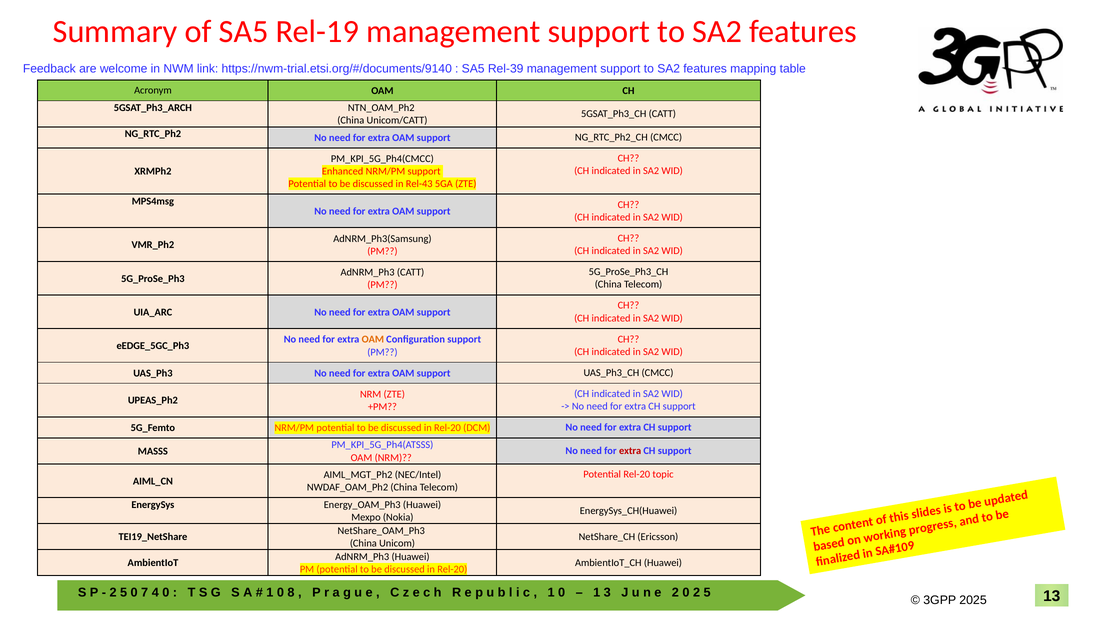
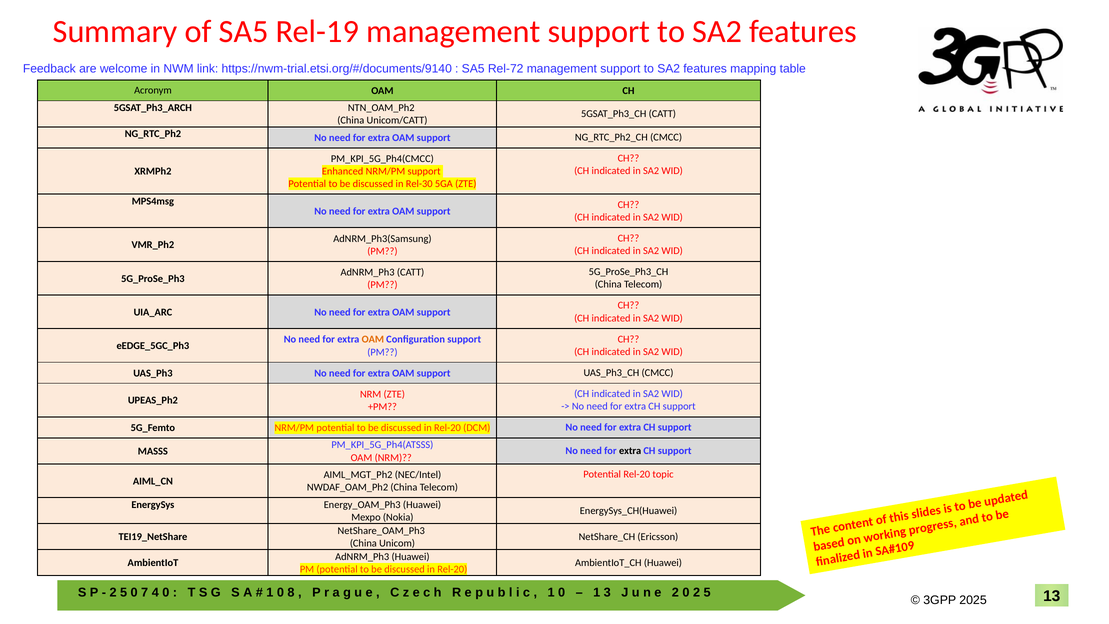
Rel-39: Rel-39 -> Rel-72 (506, 69)
Rel-43: Rel-43 -> Rel-30 (419, 184)
extra colour: red -> black (630, 451)
